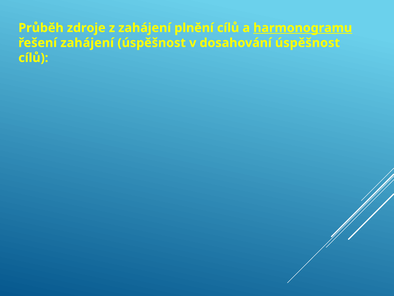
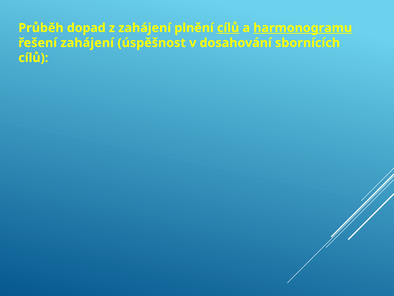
zdroje: zdroje -> dopad (86, 28)
cílů underline: none -> present (228, 28)
dosahování úspěšnost: úspěšnost -> sbornících (308, 43)
